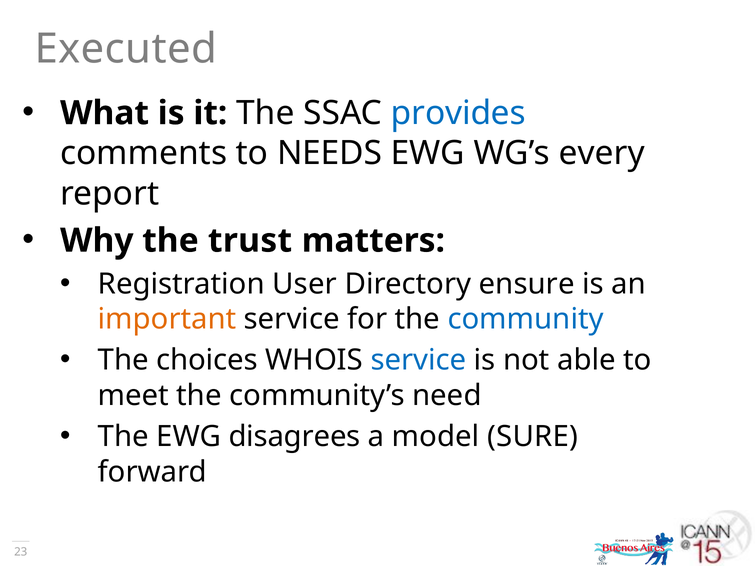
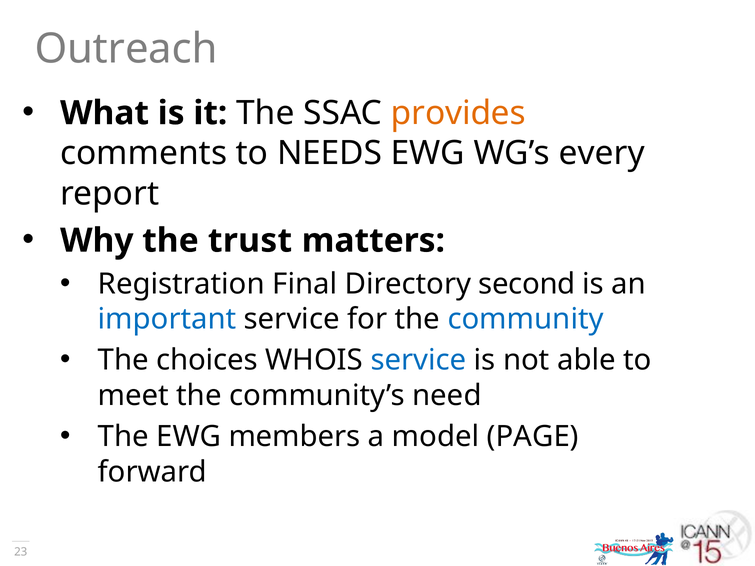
Executed: Executed -> Outreach (126, 49)
provides colour: blue -> orange (458, 113)
User: User -> Final (305, 284)
ensure: ensure -> second (527, 284)
important colour: orange -> blue (167, 319)
disagrees: disagrees -> members (294, 437)
SURE: SURE -> PAGE (533, 437)
